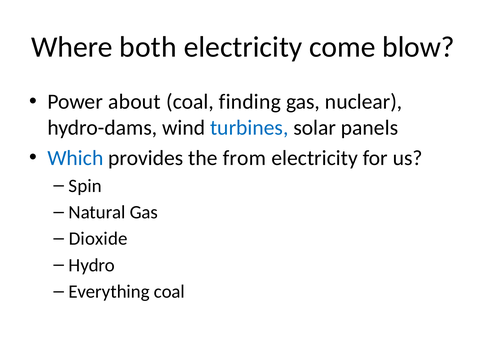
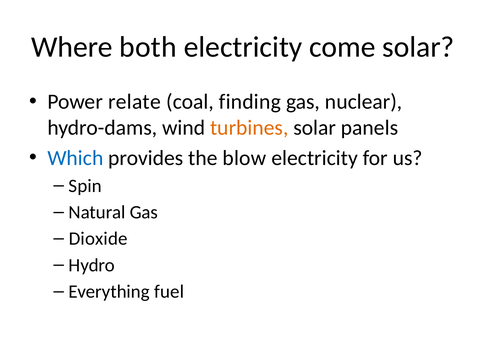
come blow: blow -> solar (418, 47)
about: about -> relate (134, 102)
turbines colour: blue -> orange (249, 128)
from: from -> blow (244, 158)
Everything coal: coal -> fuel (169, 292)
